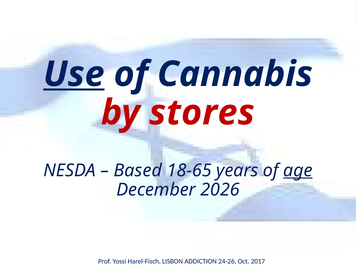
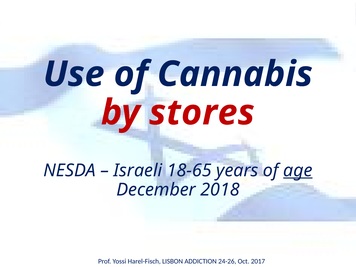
Use underline: present -> none (74, 74)
Based: Based -> Israeli (138, 170)
2026: 2026 -> 2018 (220, 190)
